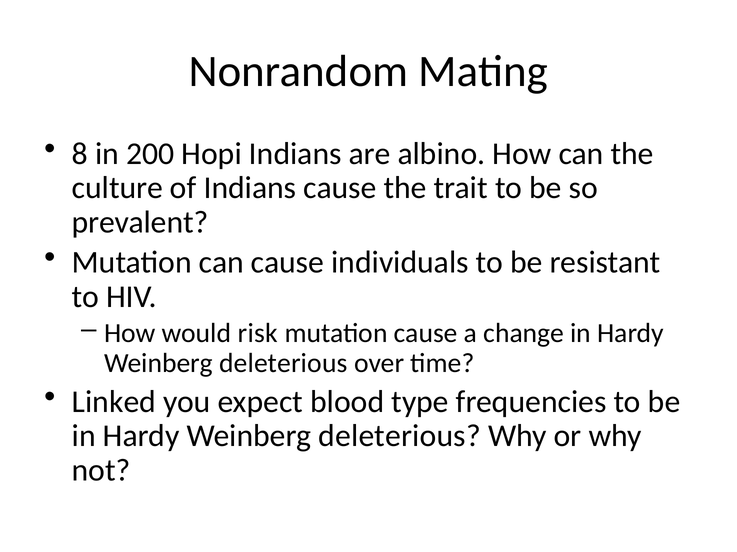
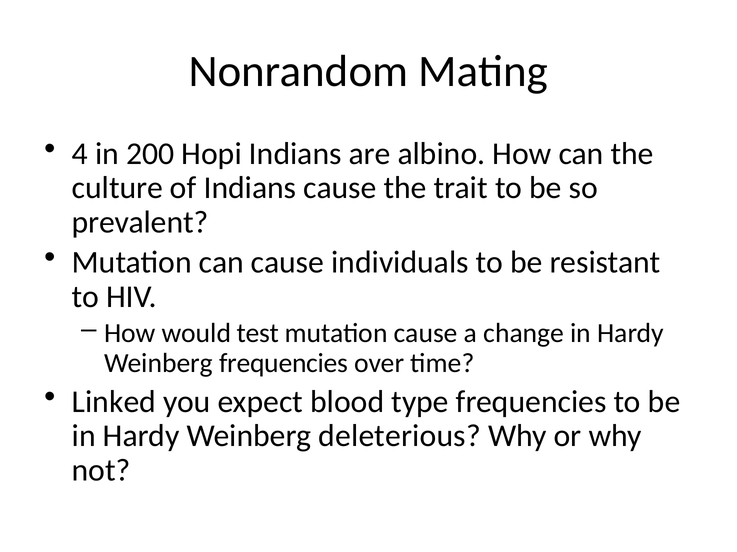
8: 8 -> 4 (80, 154)
risk: risk -> test (258, 334)
deleterious: deleterious -> frequencies (284, 364)
